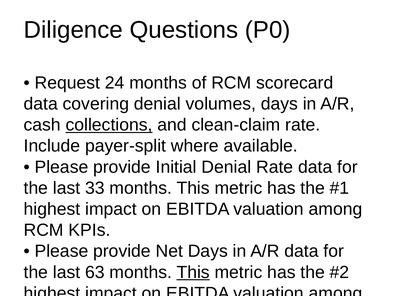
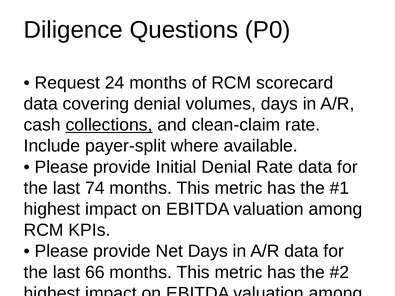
33: 33 -> 74 (95, 188)
63: 63 -> 66 (95, 272)
This underline: present -> none (193, 272)
